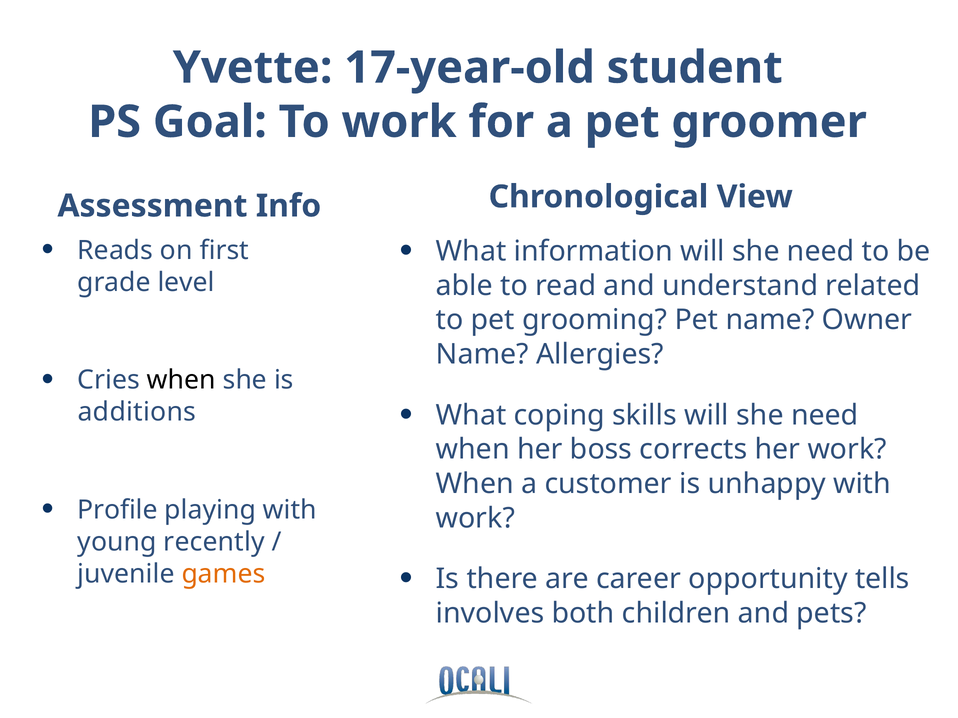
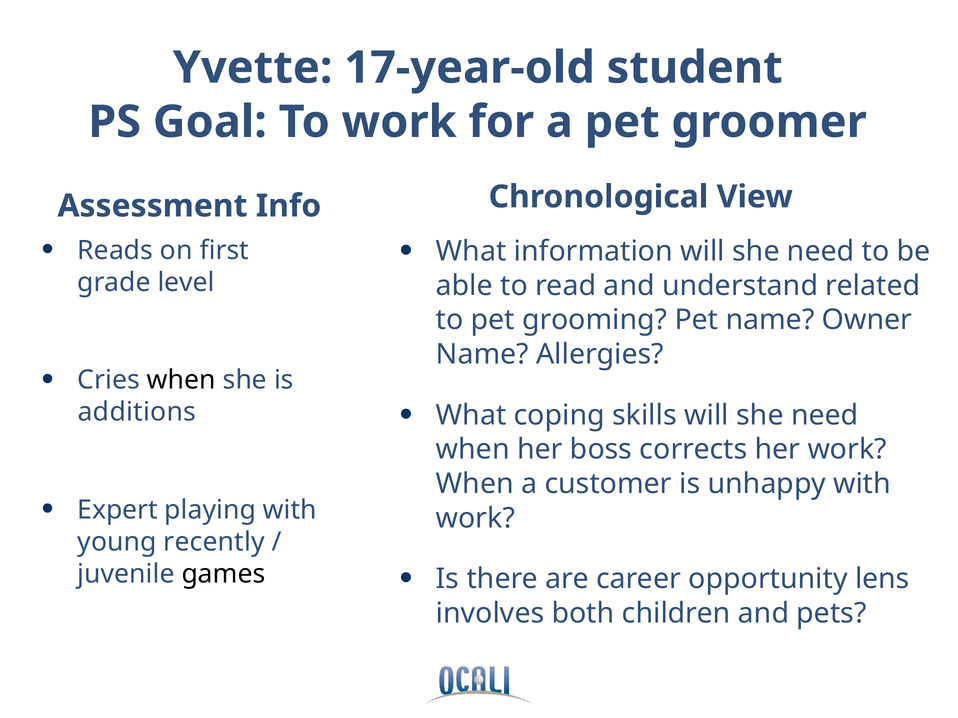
Profile: Profile -> Expert (118, 510)
tells: tells -> lens (882, 579)
games colour: orange -> black (224, 574)
